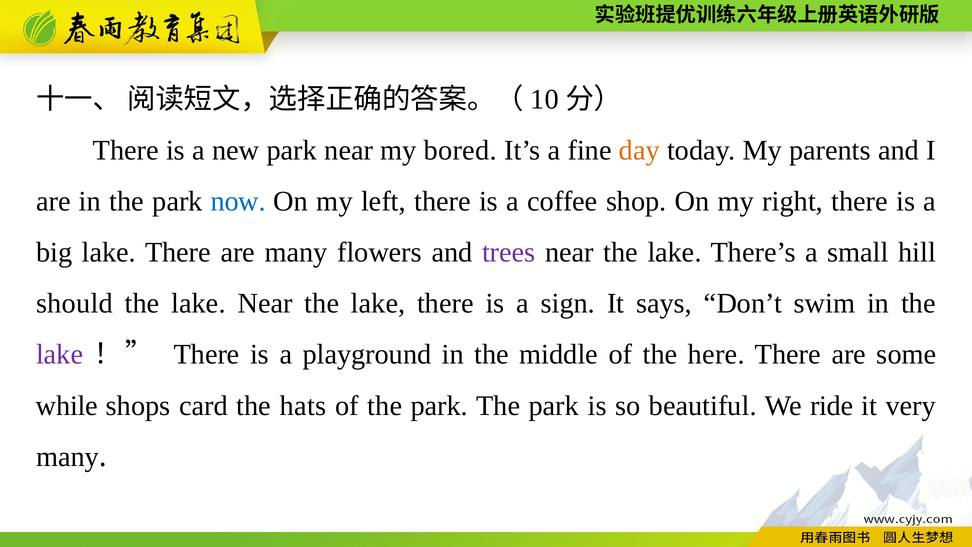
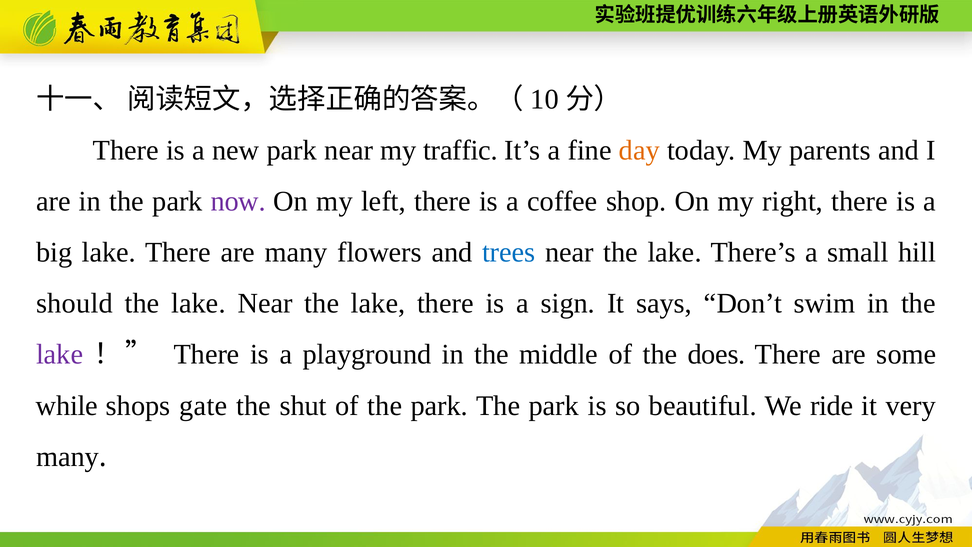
bored: bored -> traffic (461, 150)
now colour: blue -> purple (238, 201)
trees colour: purple -> blue (509, 252)
here: here -> does (717, 355)
card: card -> gate (203, 406)
hats: hats -> shut (303, 406)
